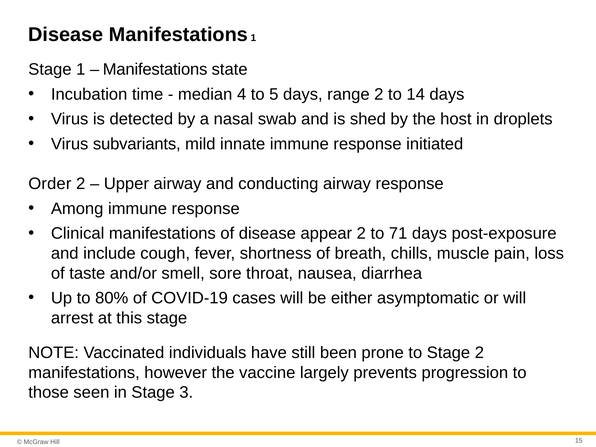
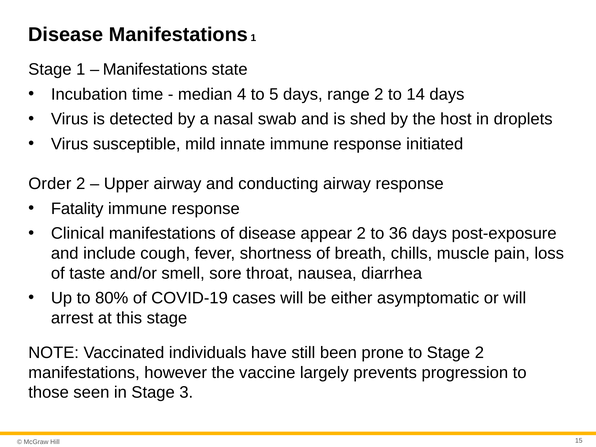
subvariants: subvariants -> susceptible (137, 144)
Among: Among -> Fatality (77, 209)
71: 71 -> 36 (398, 233)
